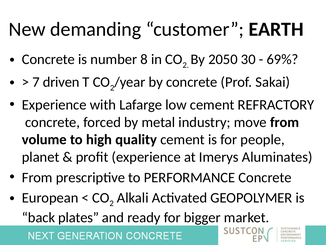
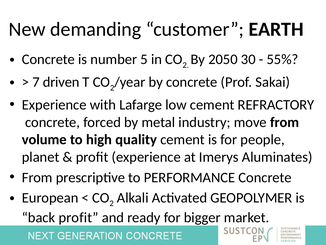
8: 8 -> 5 (144, 59)
69%: 69% -> 55% (283, 59)
back plates: plates -> profit (78, 217)
